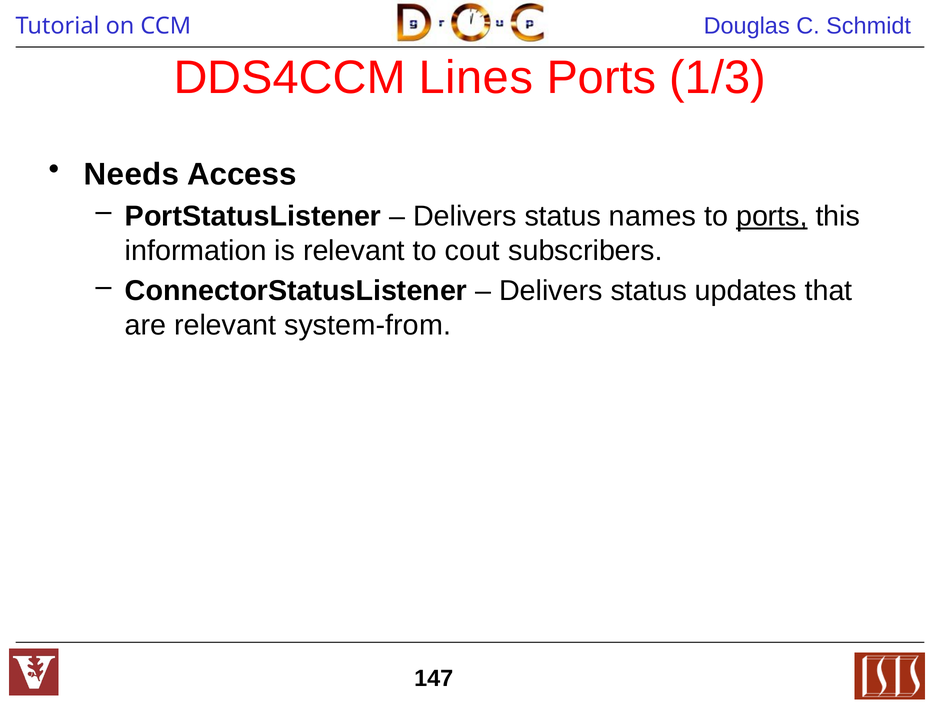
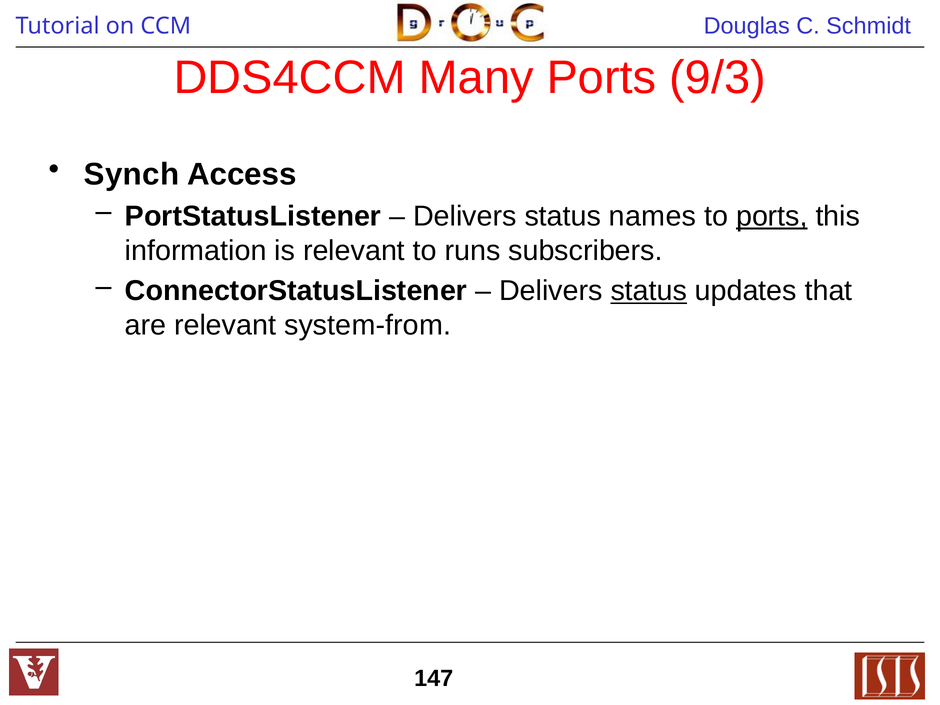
Lines: Lines -> Many (476, 78)
1/3: 1/3 -> 9/3 (718, 78)
Needs: Needs -> Synch (132, 175)
cout: cout -> runs (473, 251)
status underline: none -> present (649, 291)
